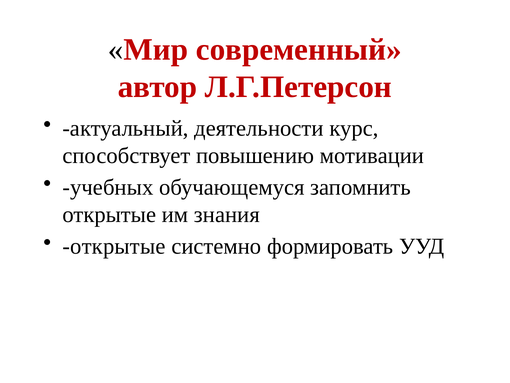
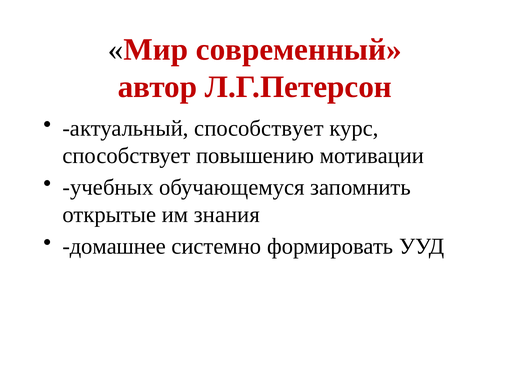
актуальный деятельности: деятельности -> способствует (259, 128)
открытые: открытые -> домашнее (114, 246)
